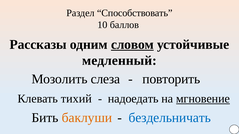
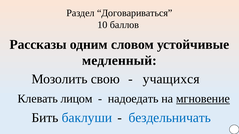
Способствовать: Способствовать -> Договариваться (135, 13)
словом underline: present -> none (132, 45)
слеза: слеза -> свою (105, 79)
повторить: повторить -> учащихся (171, 79)
тихий: тихий -> лицом (77, 99)
баклуши colour: orange -> blue (87, 118)
